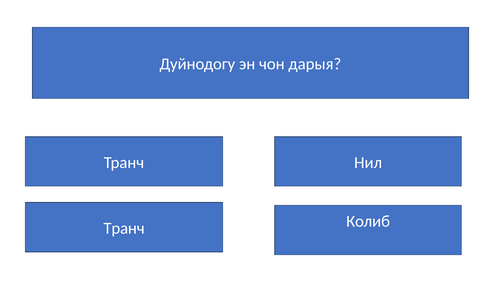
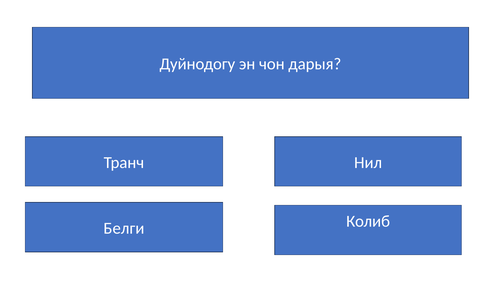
Транч: Транч -> Белги (124, 228)
